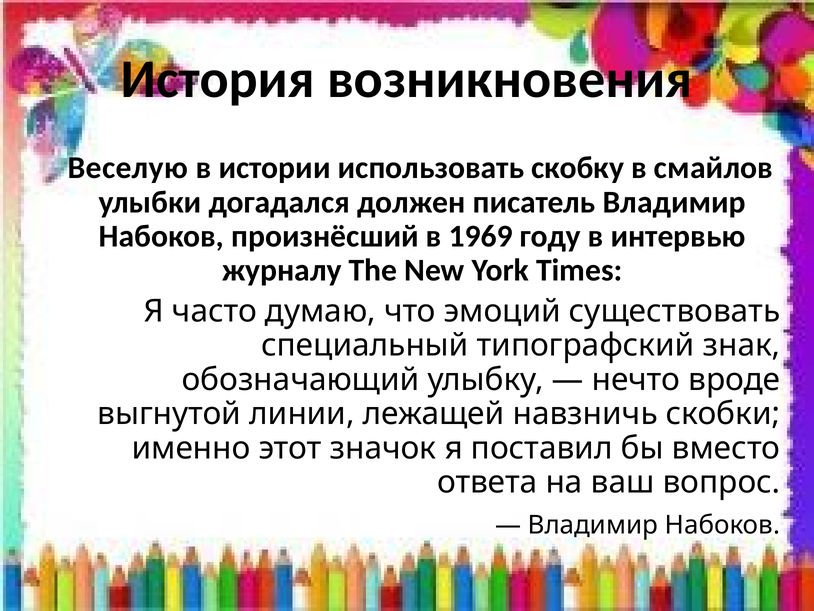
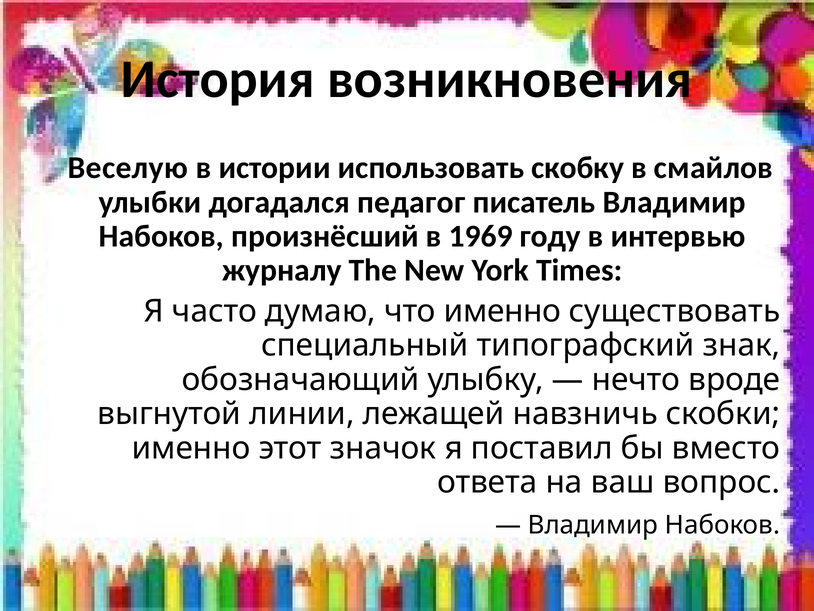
должен: должен -> педагог (411, 202)
что эмоций: эмоций -> именно (502, 311)
